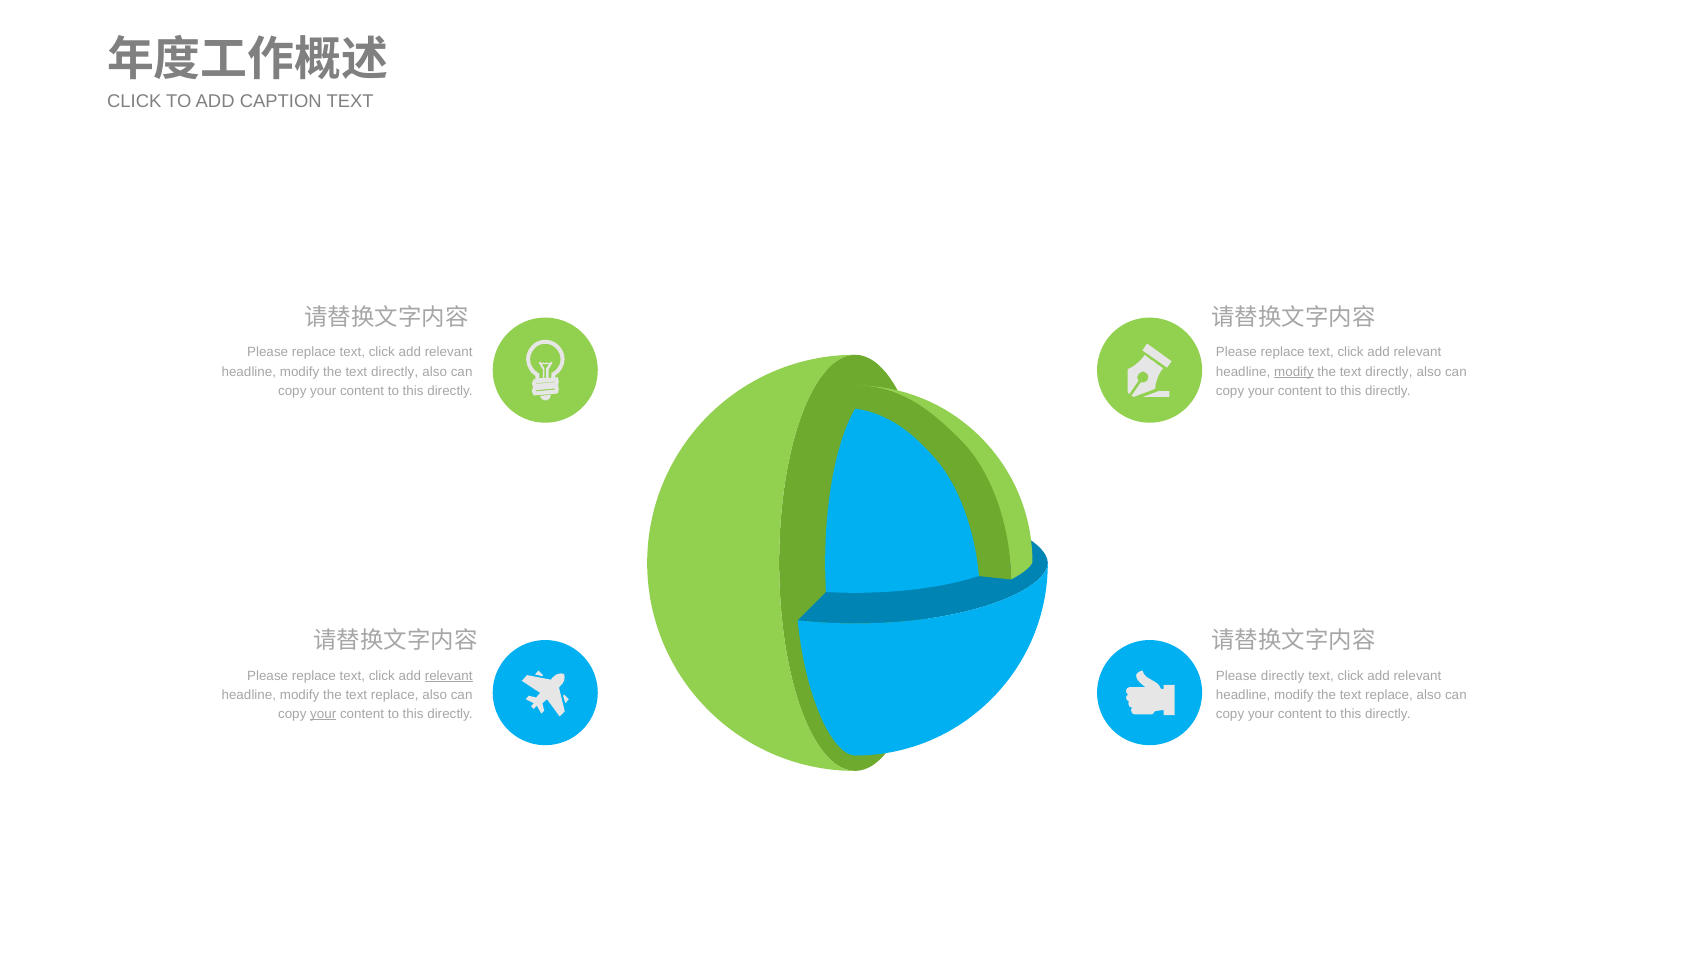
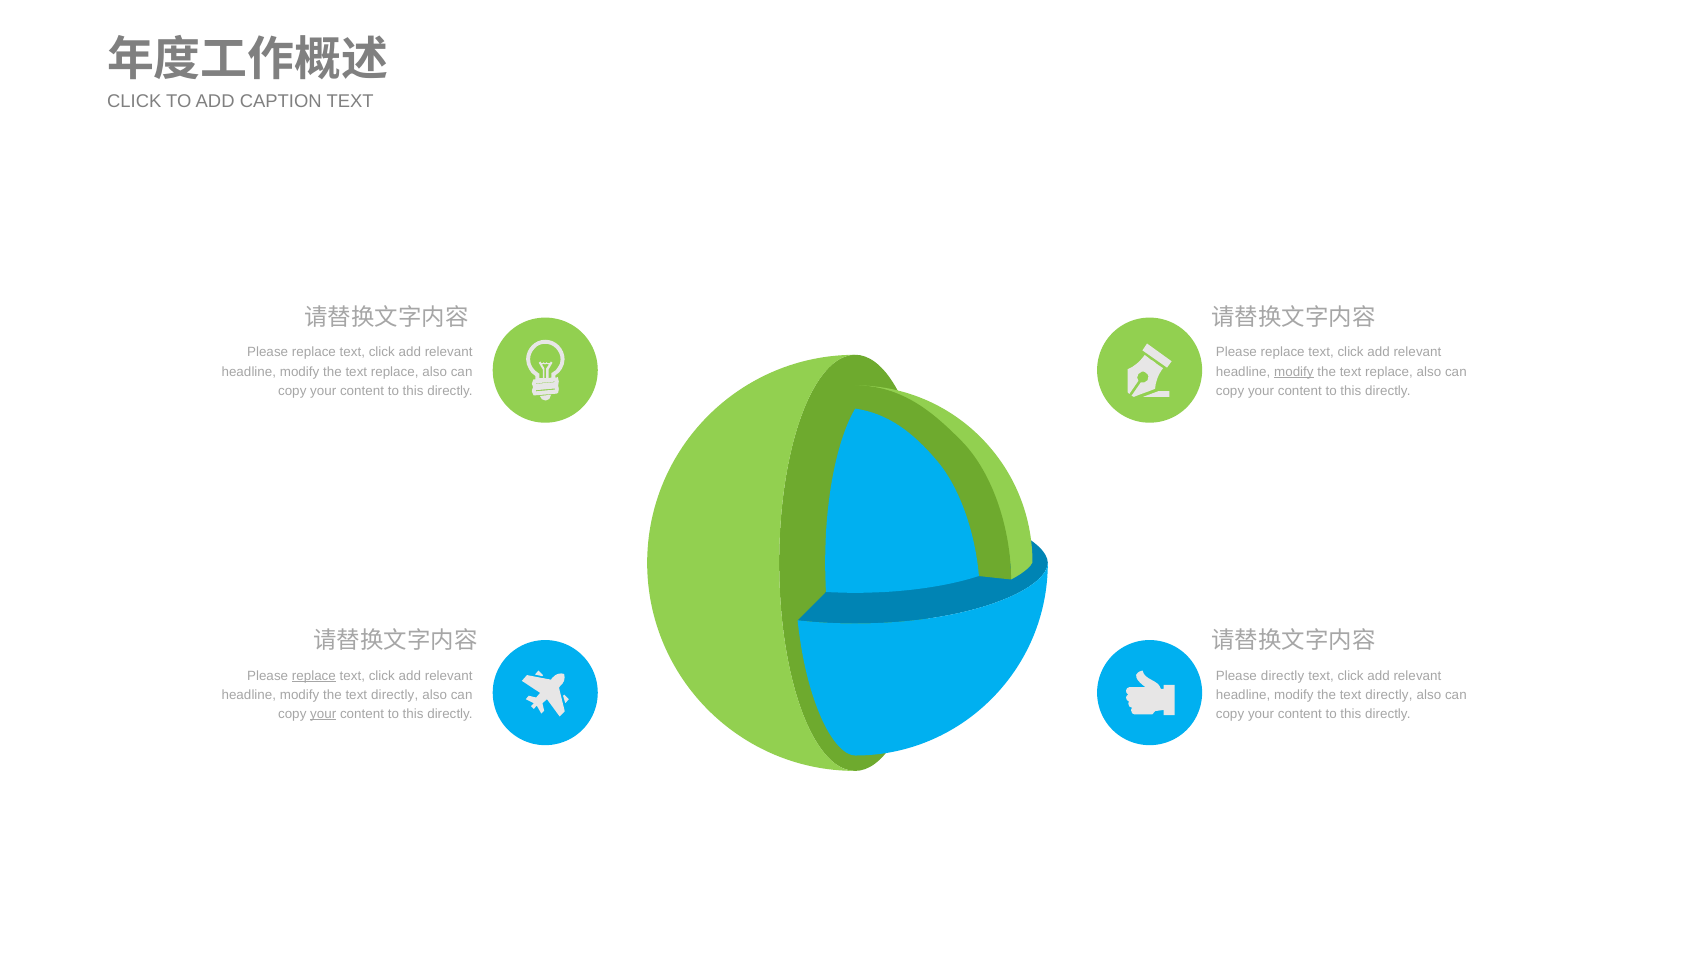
directly: directly -> replace (395, 372)
directly: directly -> replace (1389, 372)
replace underline: none -> present (314, 675)
relevant underline: present -> none (449, 675)
replace: replace -> directly (395, 694)
replace: replace -> directly (1389, 694)
